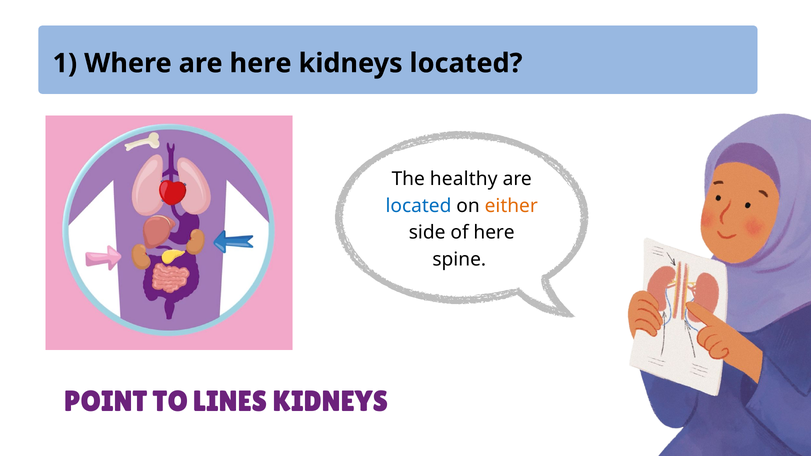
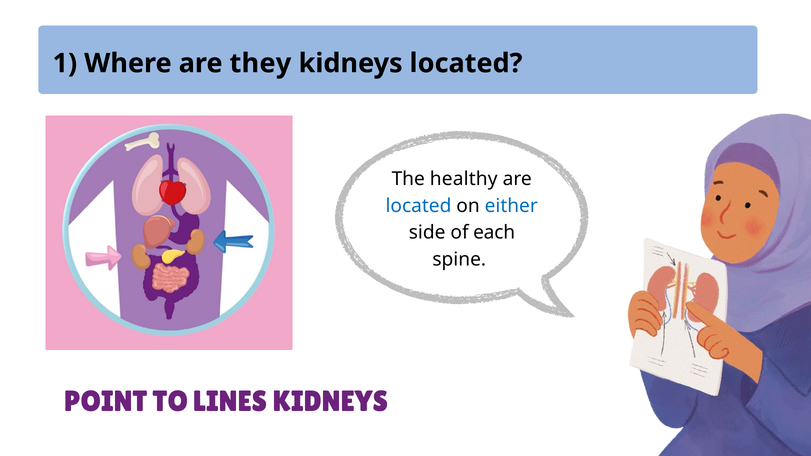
are here: here -> they (260, 63)
either colour: orange -> blue (511, 206)
of here: here -> each (494, 233)
